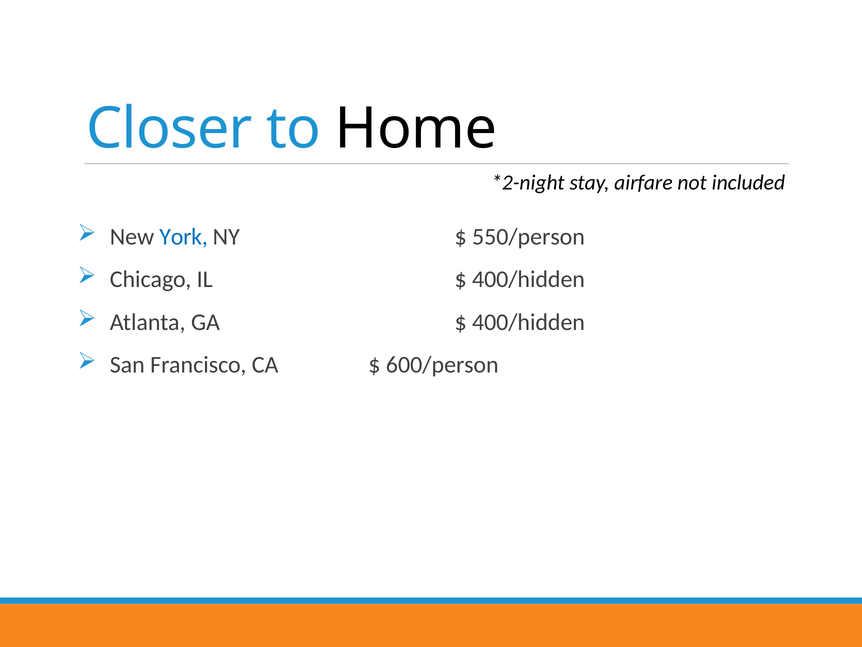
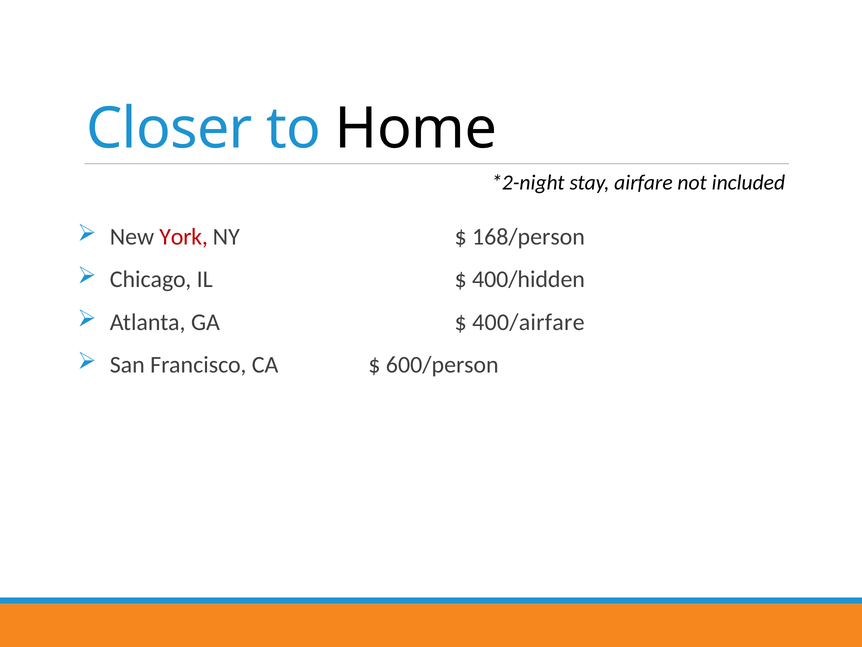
York colour: blue -> red (184, 237)
550/person: 550/person -> 168/person (528, 237)
400/hidden: 400/hidden -> 400/airfare (528, 322)
